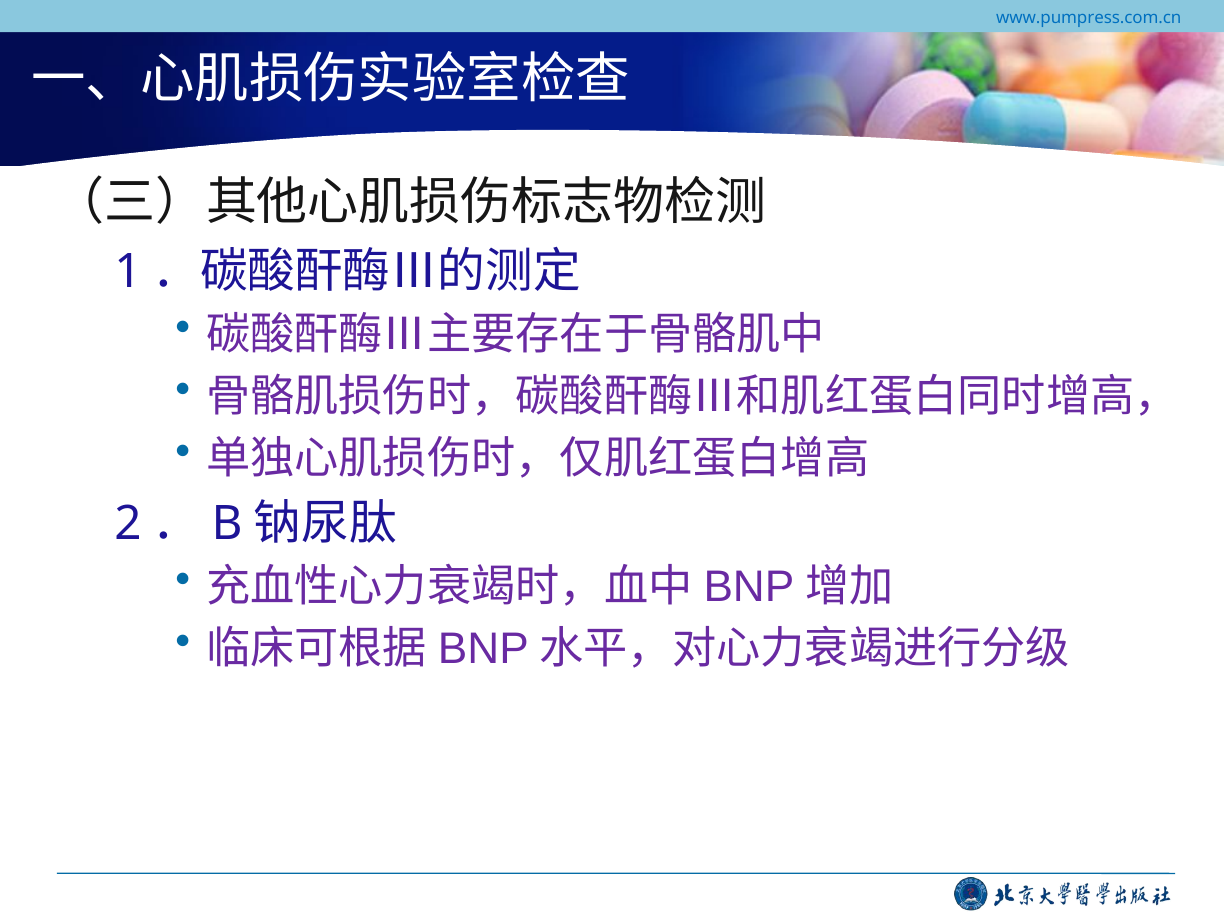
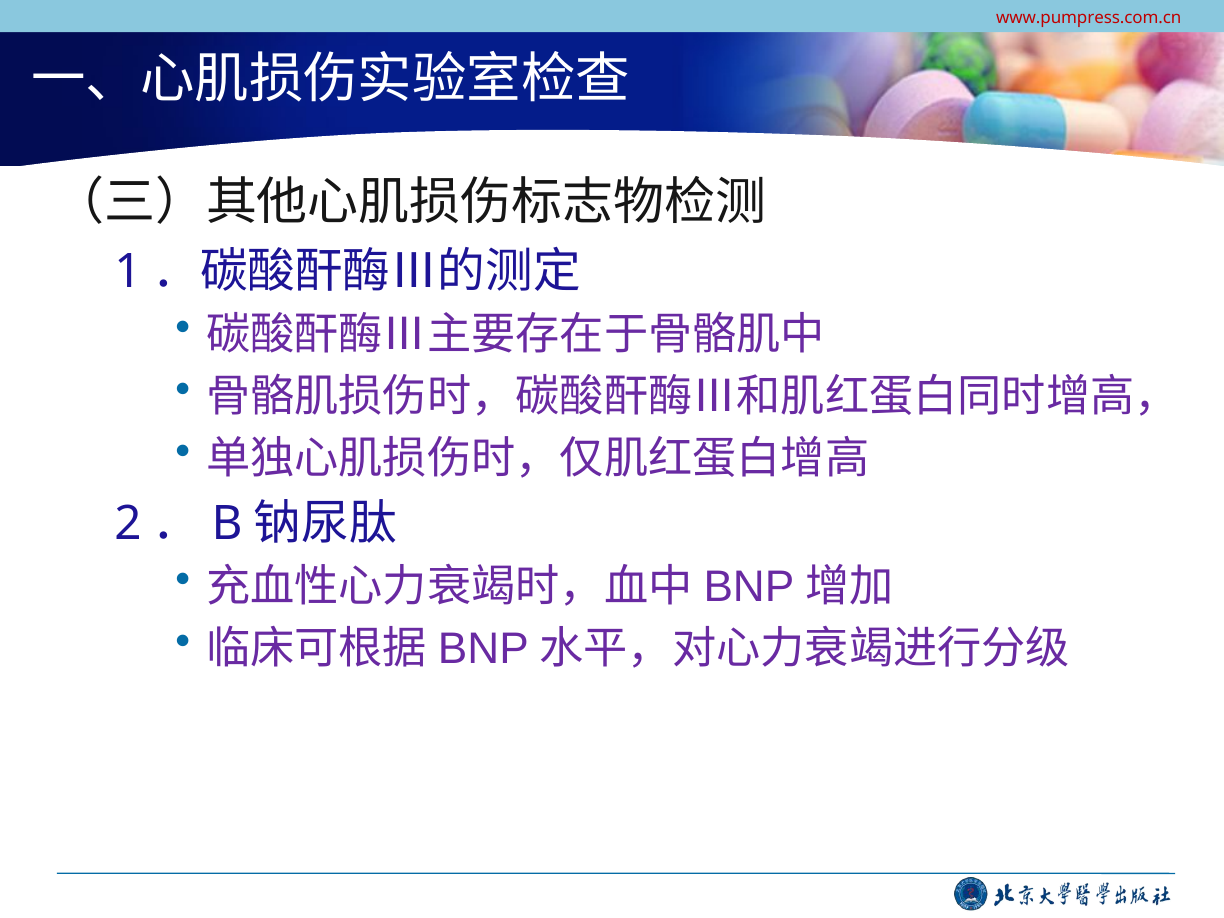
www.pumpress.com.cn colour: blue -> red (1089, 18)
